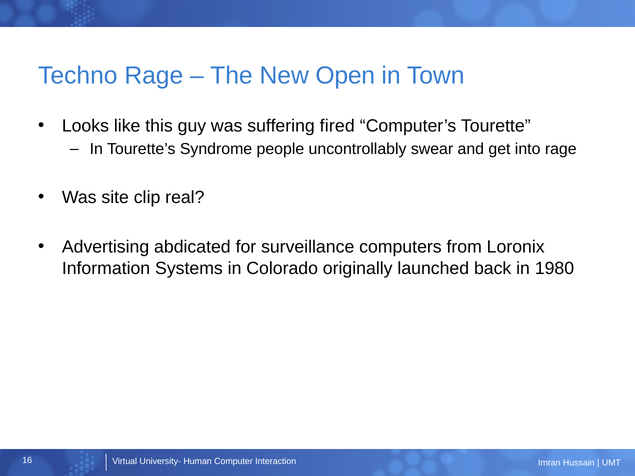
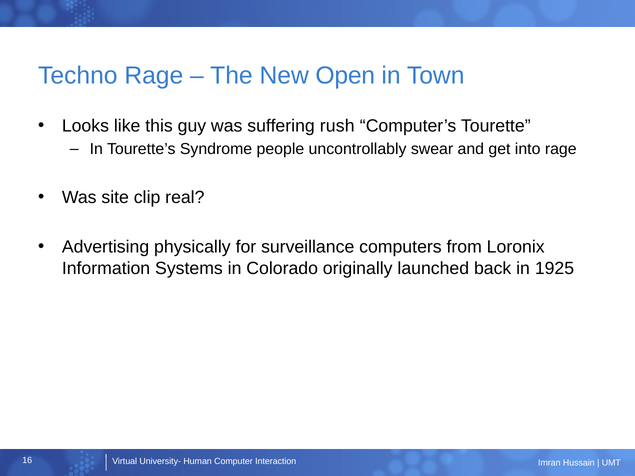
fired: fired -> rush (337, 126)
abdicated: abdicated -> physically (192, 247)
1980: 1980 -> 1925 (554, 268)
